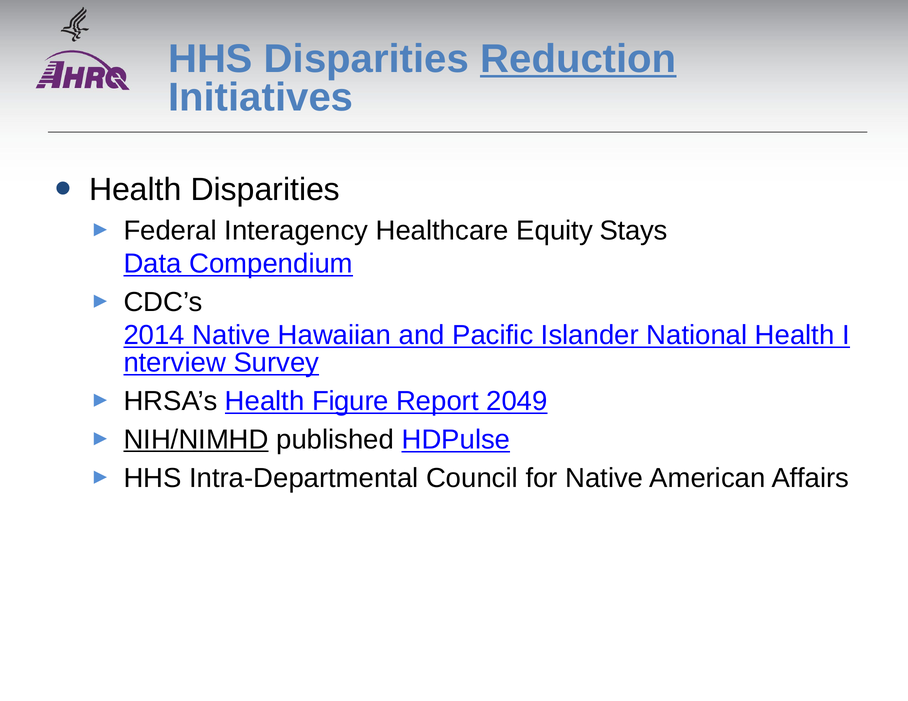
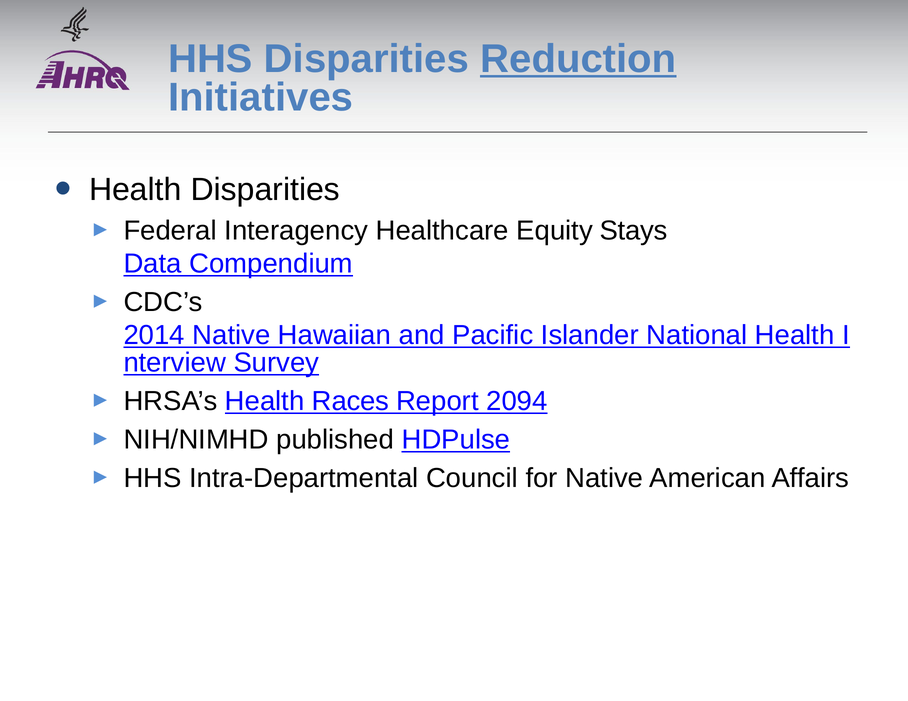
Figure: Figure -> Races (350, 401)
2049: 2049 -> 2094 (517, 401)
NIH/NIMHD underline: present -> none (196, 440)
